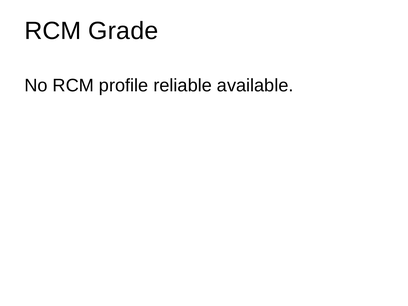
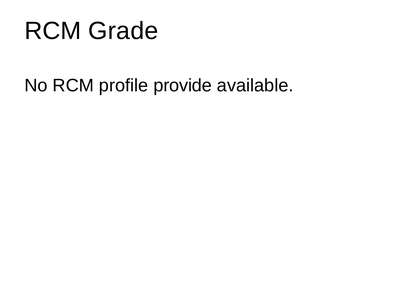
reliable: reliable -> provide (183, 86)
